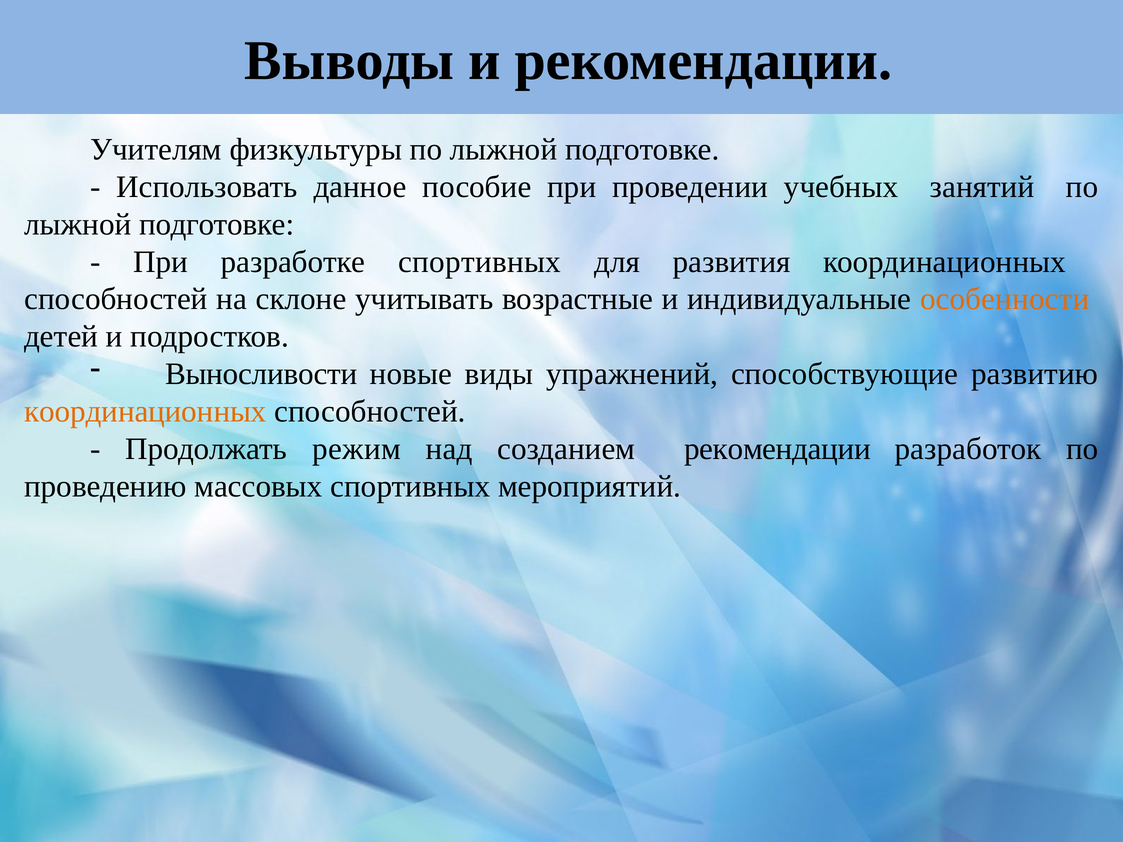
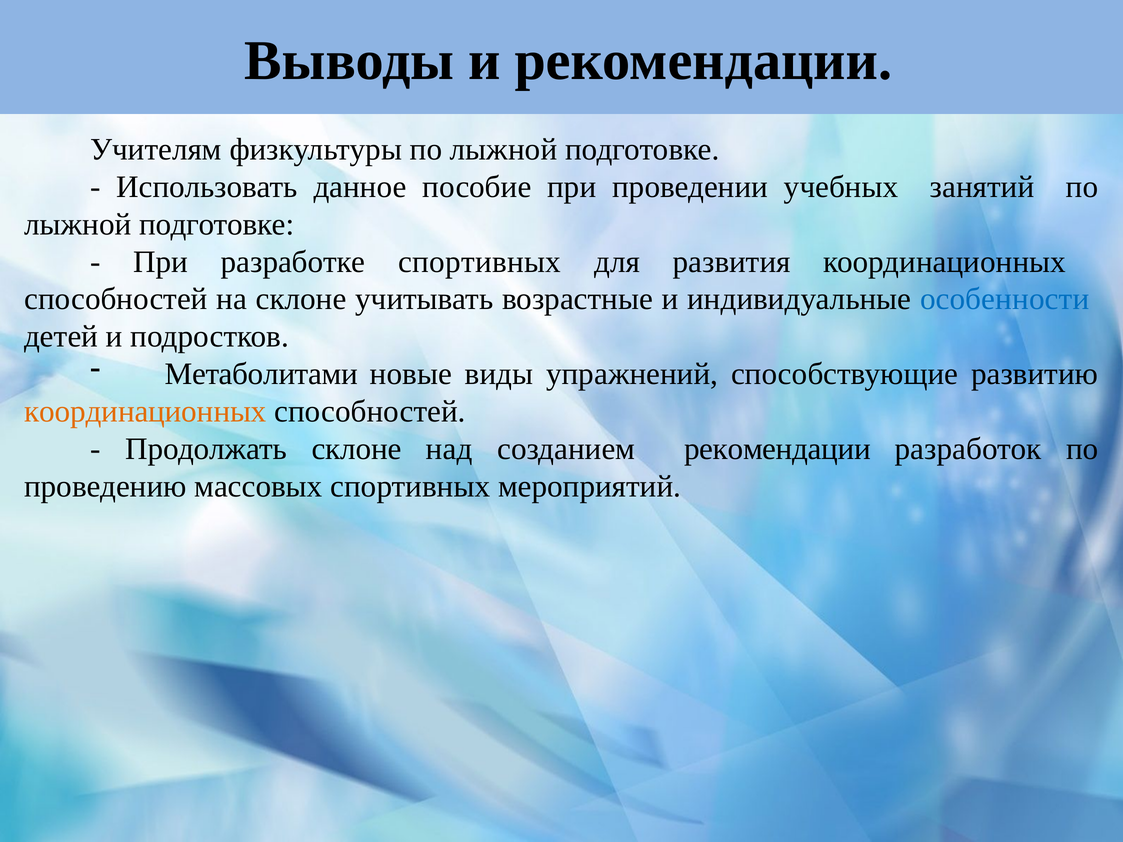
особенности colour: orange -> blue (1005, 299)
Выносливости: Выносливости -> Метаболитами (261, 374)
Продолжать режим: режим -> склоне (357, 449)
